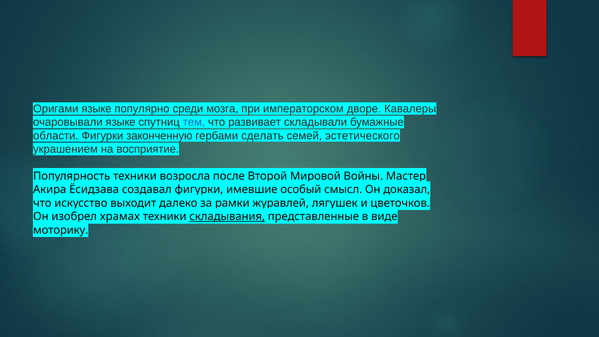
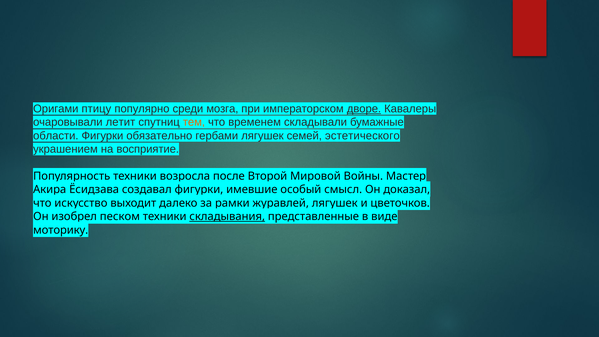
Оригами языке: языке -> птицу (96, 109)
дворе underline: none -> present (364, 109)
очаровывали языке: языке -> летит (120, 122)
тем colour: blue -> orange (194, 122)
развивает: развивает -> временем (255, 122)
законченную: законченную -> обязательно (159, 136)
гербами сделать: сделать -> лягушек (262, 136)
храмах: храмах -> песком (120, 217)
